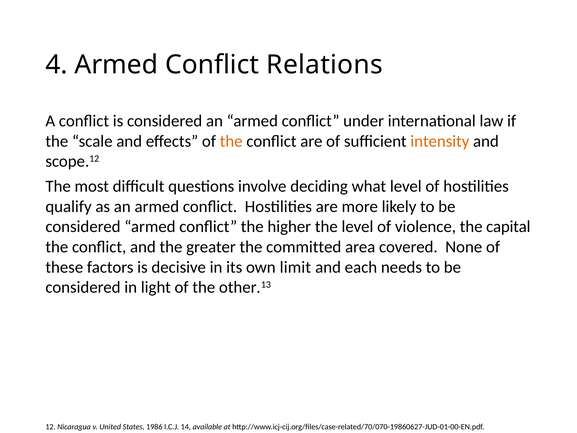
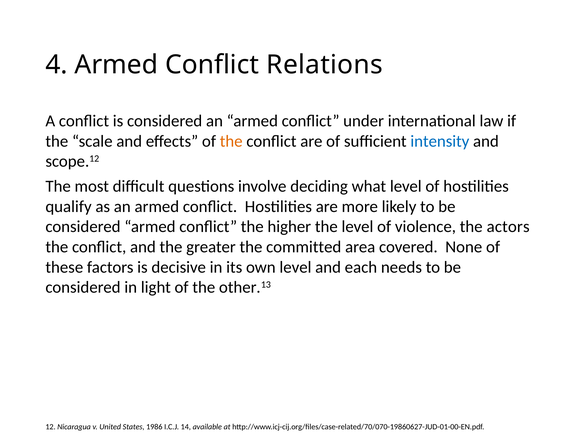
intensity colour: orange -> blue (440, 141)
capital: capital -> actors (508, 227)
own limit: limit -> level (295, 267)
